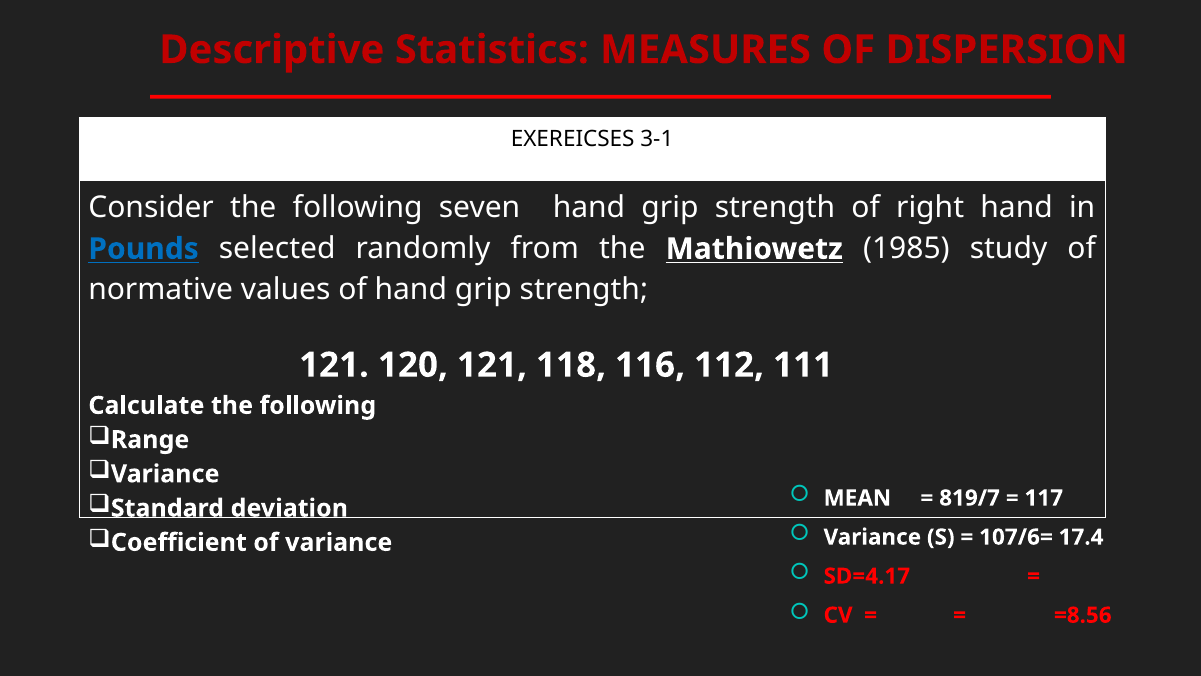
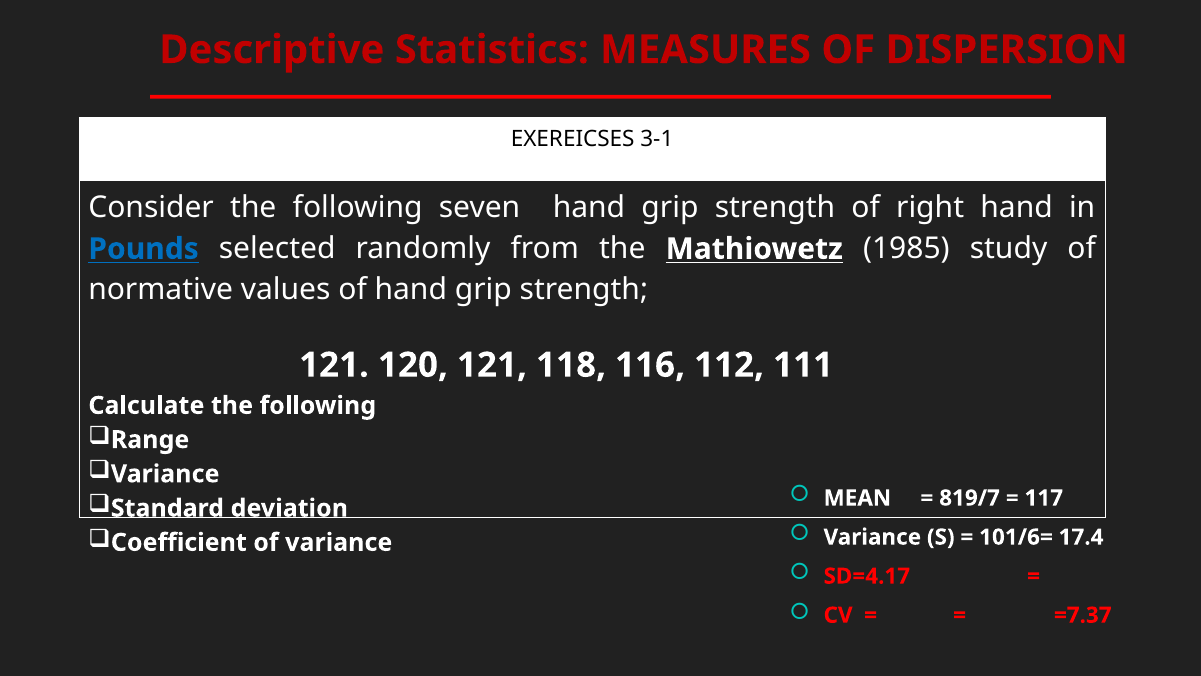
107/6=: 107/6= -> 101/6= (1016, 537)
=8.56: =8.56 -> =7.37 (1083, 615)
